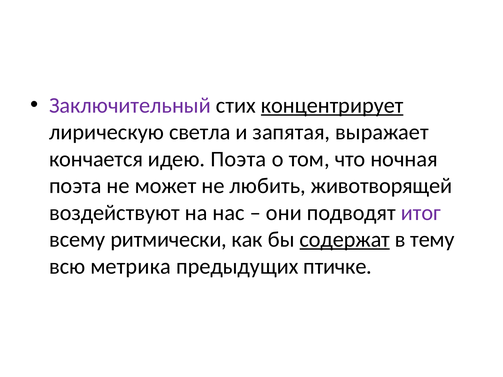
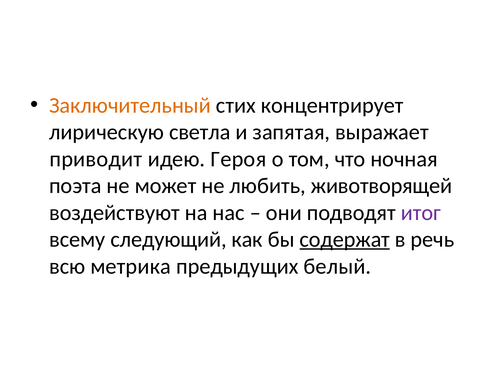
Заключительный colour: purple -> orange (130, 106)
концентрирует underline: present -> none (332, 106)
кончается: кончается -> приводит (96, 159)
идею Поэта: Поэта -> Героя (238, 159)
ритмически: ритмически -> следующий (169, 240)
тему: тему -> речь (432, 240)
птичке: птичке -> белый (337, 267)
